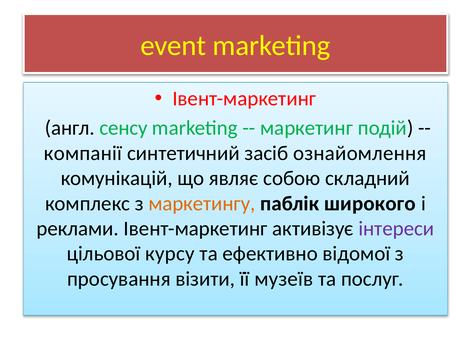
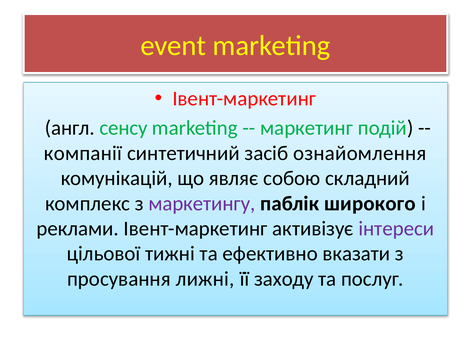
маркетингу colour: orange -> purple (202, 204)
курсу: курсу -> тижні (170, 254)
відомої: відомої -> вказати (356, 254)
візити: візити -> лижні (205, 279)
музеїв: музеїв -> заходу (284, 279)
